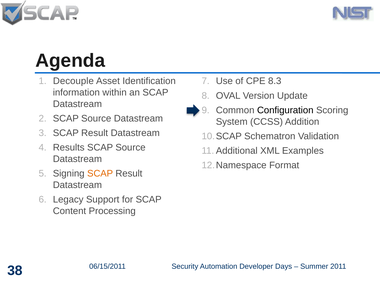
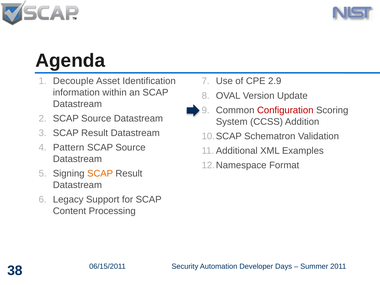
8.3: 8.3 -> 2.9 (275, 81)
Configuration colour: black -> red (285, 110)
Results: Results -> Pattern (69, 148)
